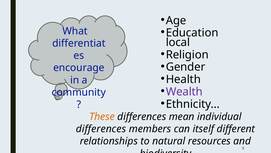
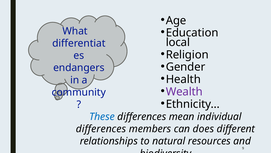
encourage: encourage -> endangers (79, 68)
These colour: orange -> blue (102, 116)
itself: itself -> does (203, 129)
